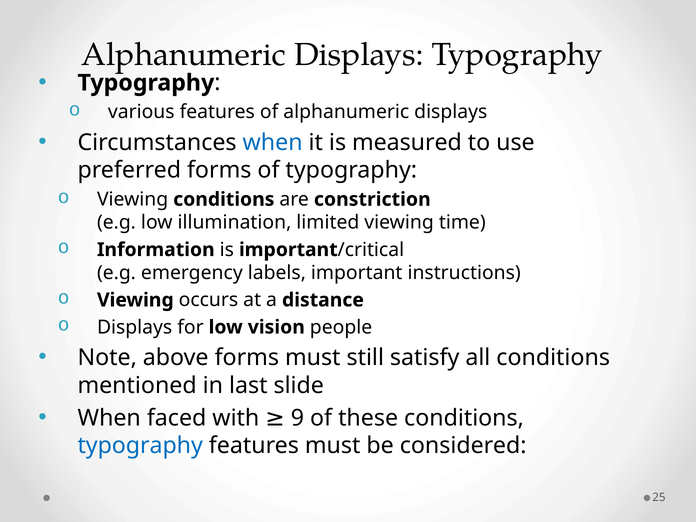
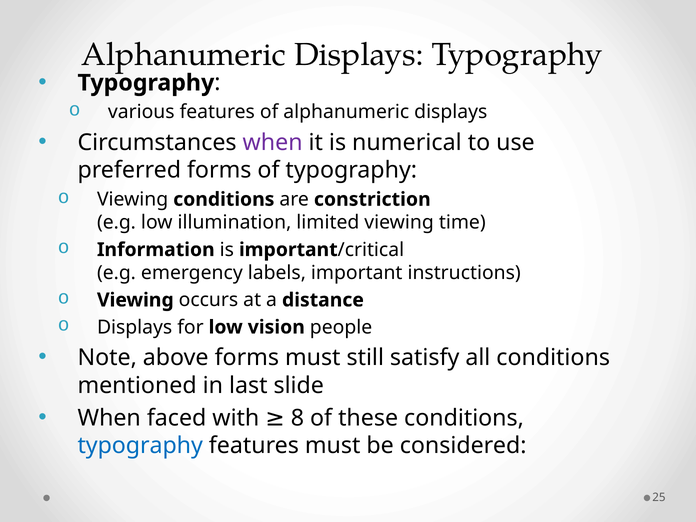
when colour: blue -> purple (273, 142)
measured: measured -> numerical (407, 142)
9: 9 -> 8 (297, 418)
